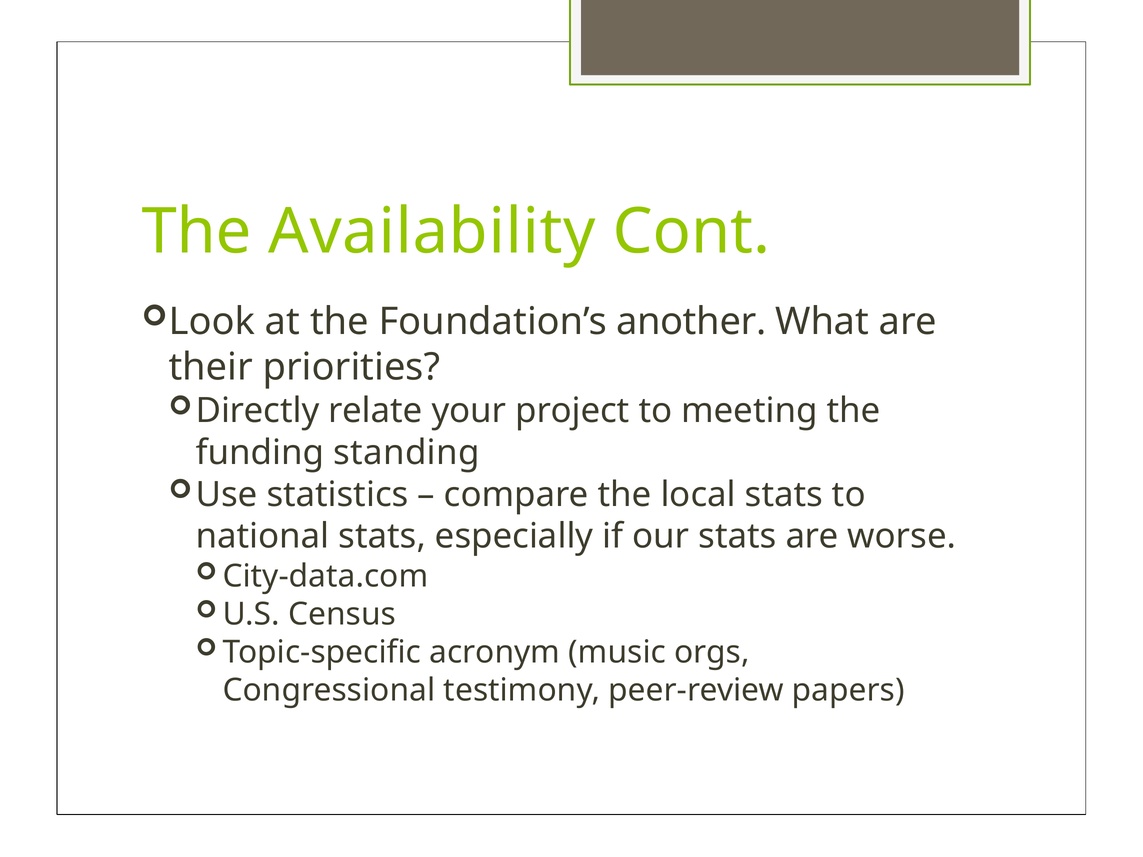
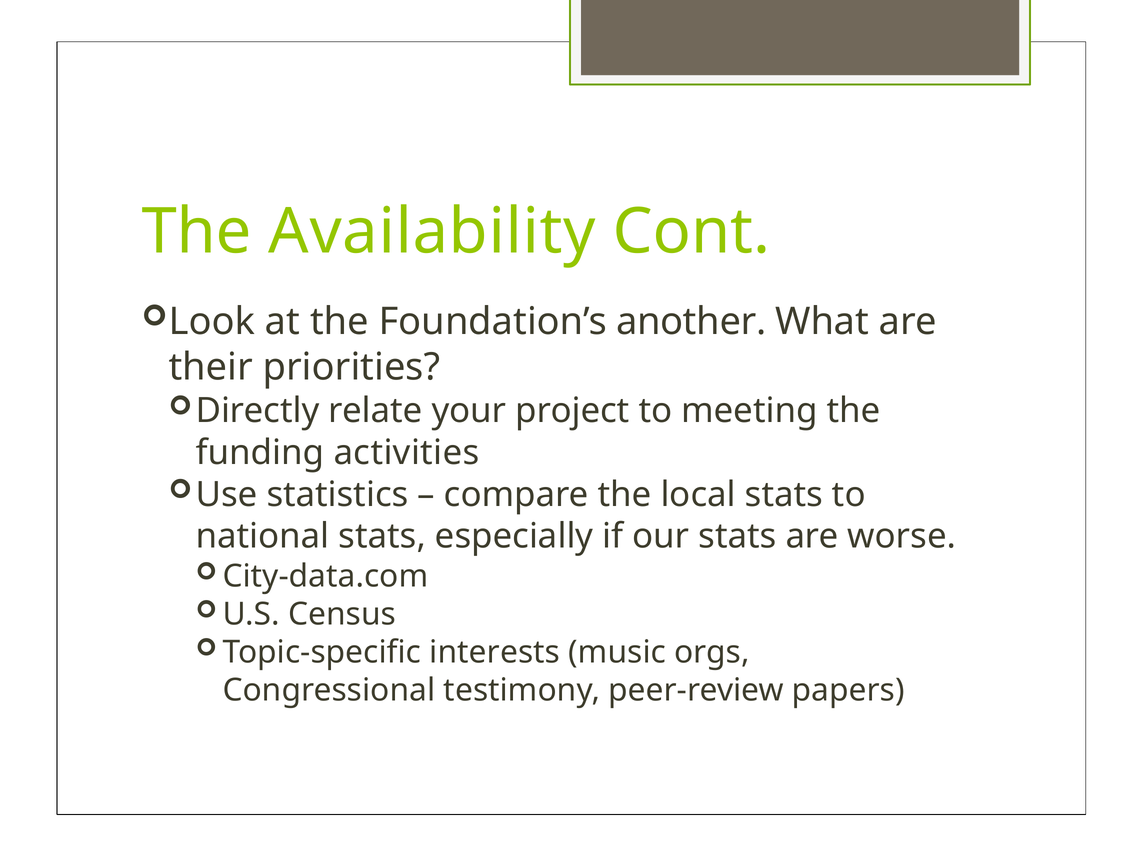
standing: standing -> activities (407, 453)
acronym: acronym -> interests (495, 653)
